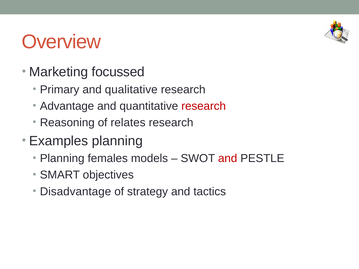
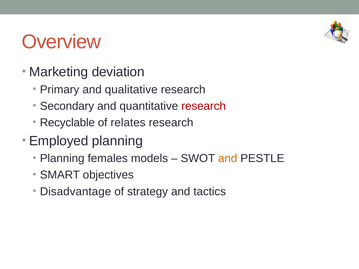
focussed: focussed -> deviation (118, 72)
Advantage: Advantage -> Secondary (67, 106)
Reasoning: Reasoning -> Recyclable (67, 123)
Examples: Examples -> Employed (59, 141)
and colour: red -> orange (228, 159)
